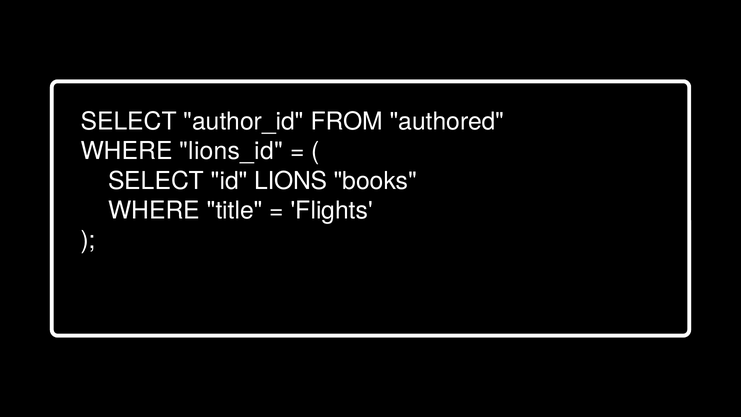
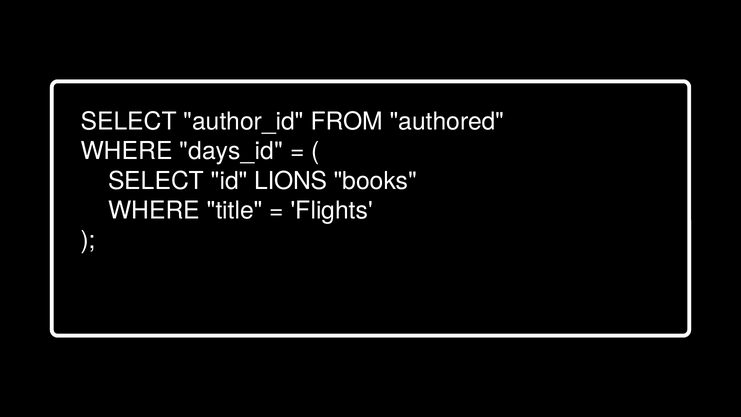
lions_id: lions_id -> days_id (231, 151)
